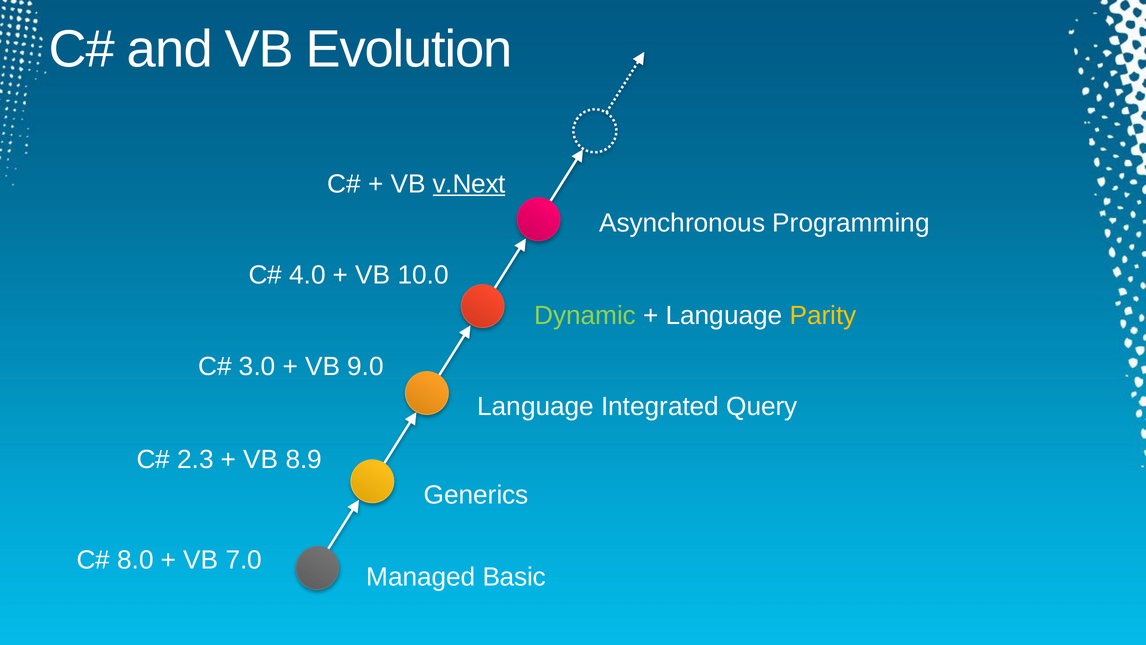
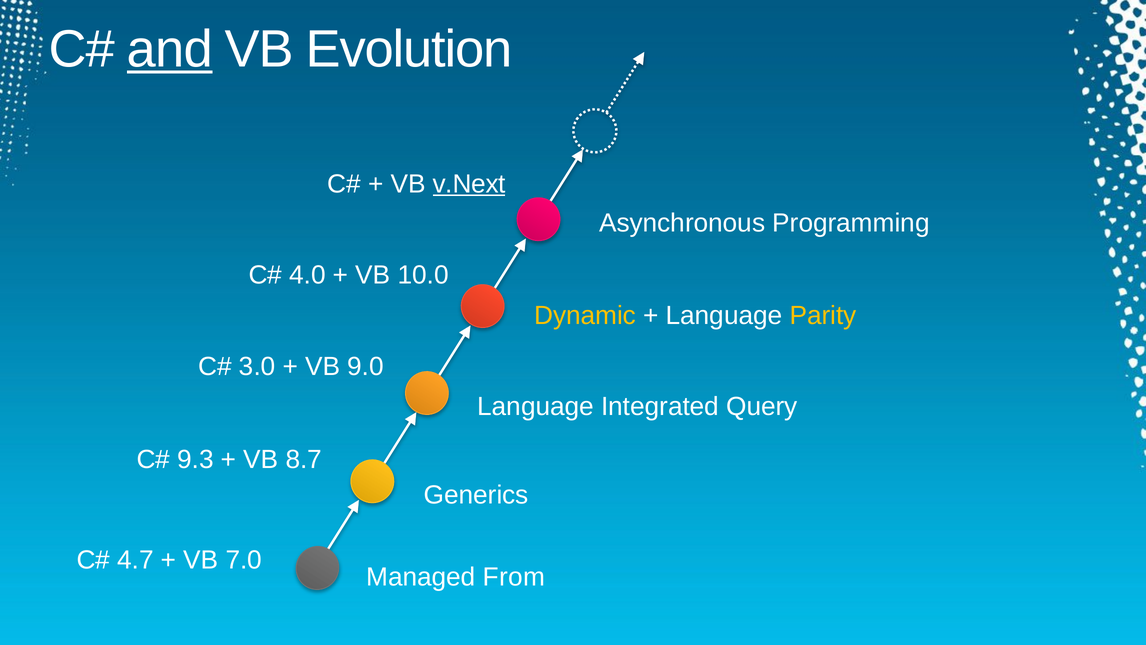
and underline: none -> present (170, 50)
Dynamic colour: light green -> yellow (585, 315)
2.3: 2.3 -> 9.3 (195, 460)
8.9: 8.9 -> 8.7 (304, 460)
8.0: 8.0 -> 4.7 (135, 560)
Basic: Basic -> From (514, 577)
